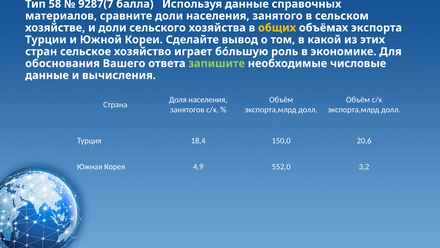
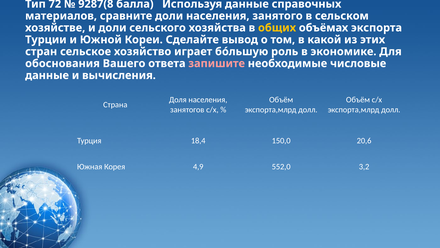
58: 58 -> 72 (55, 4)
9287(7: 9287(7 -> 9287(8 (96, 4)
запишите colour: light green -> pink (217, 63)
